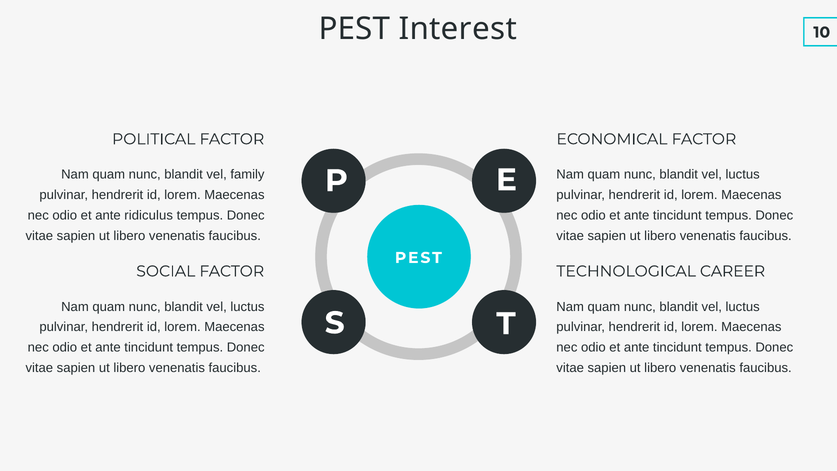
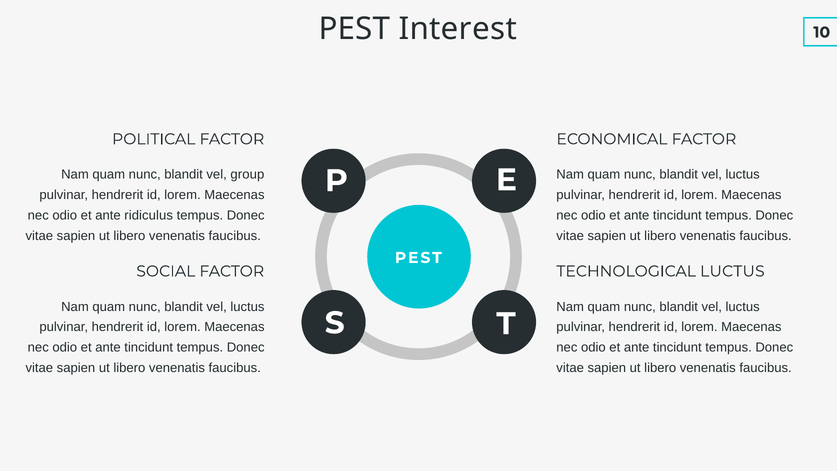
family: family -> group (247, 175)
TECHNOLOGICAL CAREER: CAREER -> LUCTUS (732, 271)
